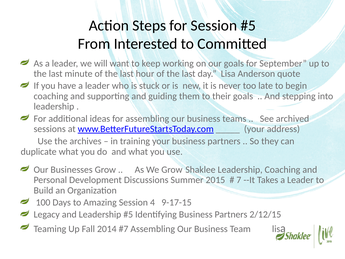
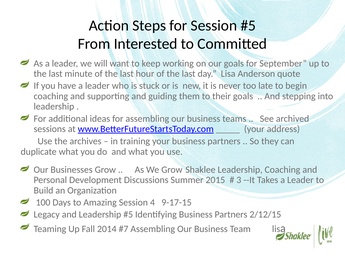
7: 7 -> 3 (239, 180)
